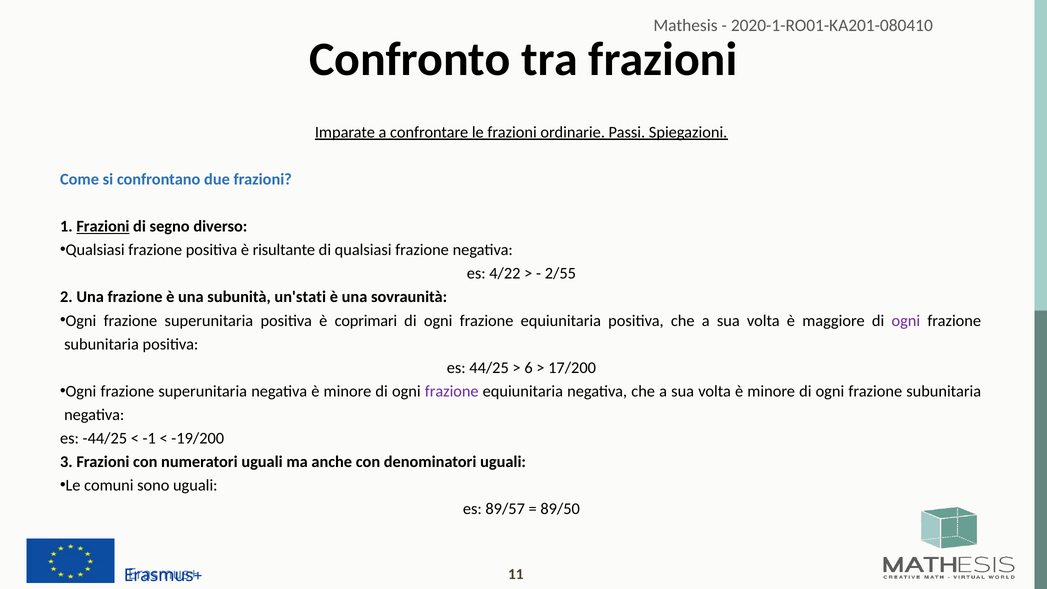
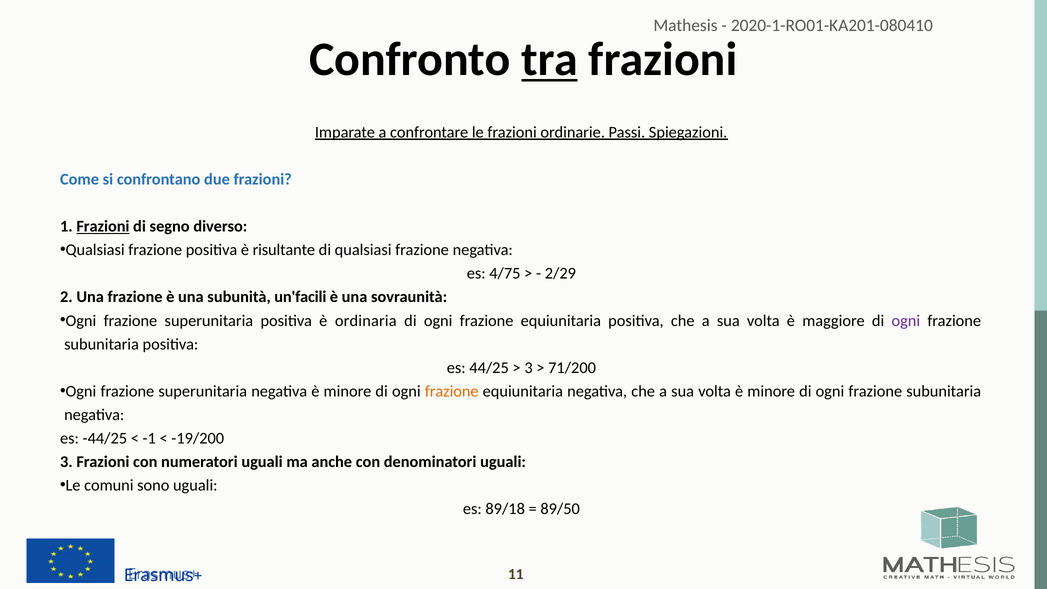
tra underline: none -> present (550, 60)
4/22: 4/22 -> 4/75 (505, 273)
2/55: 2/55 -> 2/29 (560, 273)
un'stati: un'stati -> un'facili (300, 297)
coprimari: coprimari -> ordinaria (366, 321)
6: 6 -> 3 (529, 368)
17/200: 17/200 -> 71/200 (572, 368)
frazione colour: purple -> orange (452, 391)
89/57: 89/57 -> 89/18 (505, 509)
